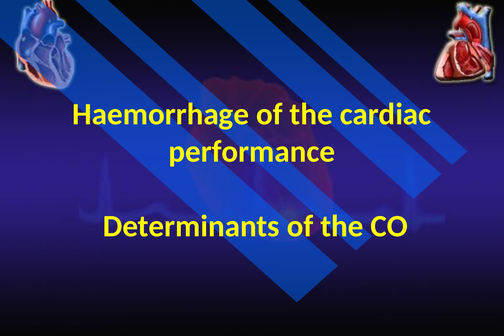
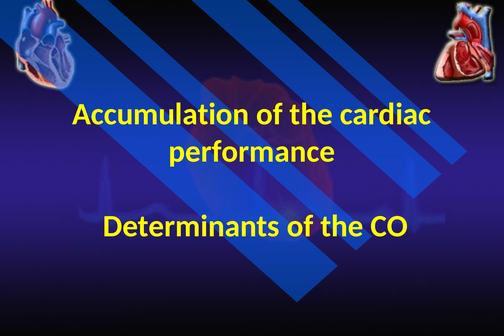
Haemorrhage: Haemorrhage -> Accumulation (161, 114)
